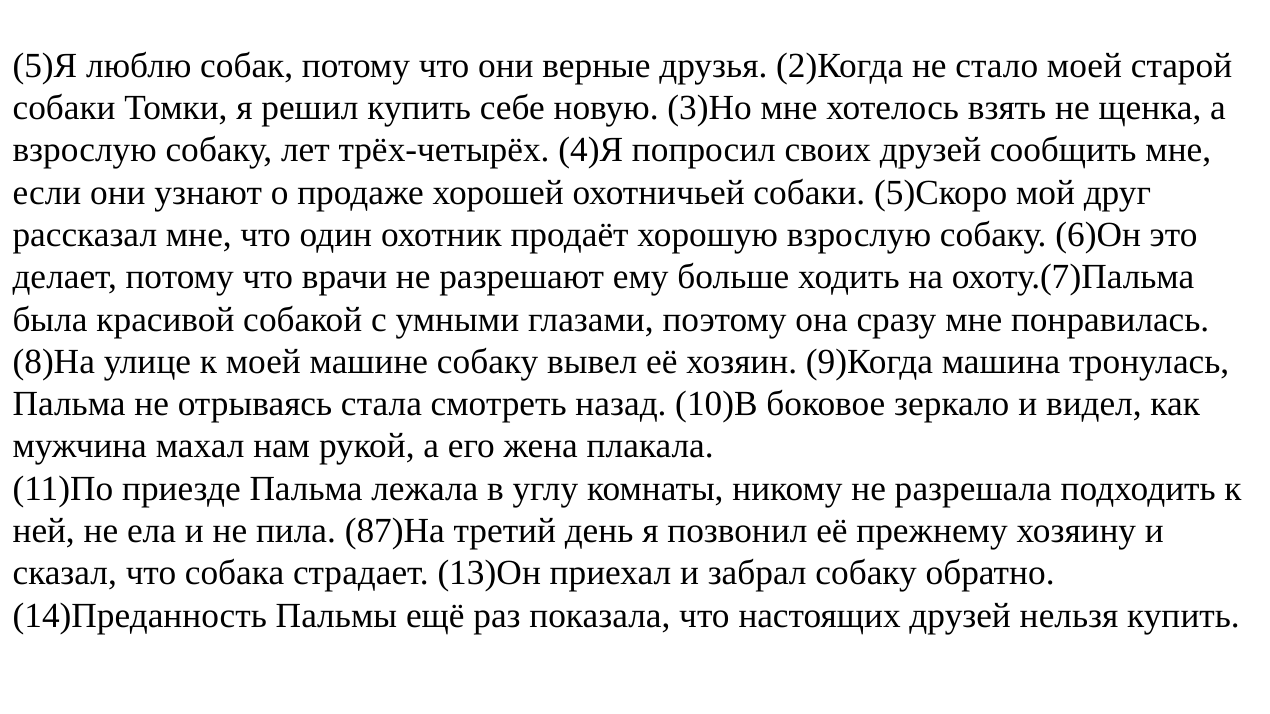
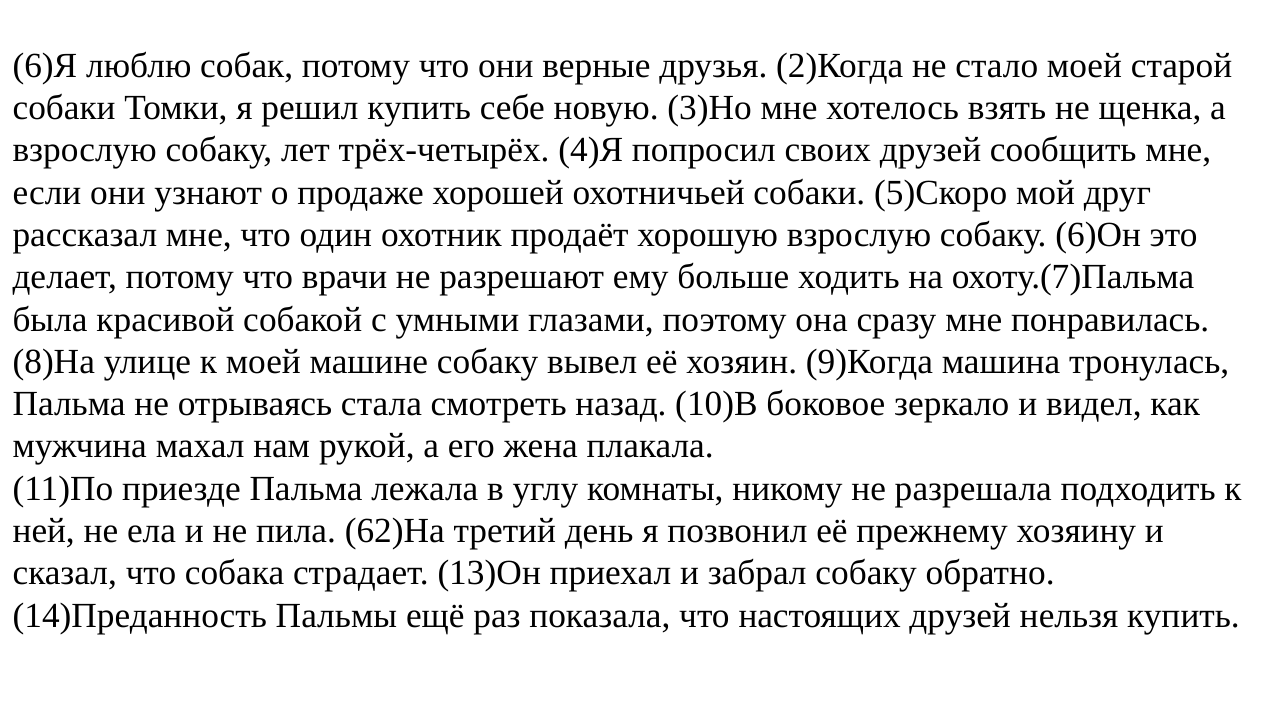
5)Я: 5)Я -> 6)Я (45, 65)
87)На: 87)На -> 62)На (395, 531)
